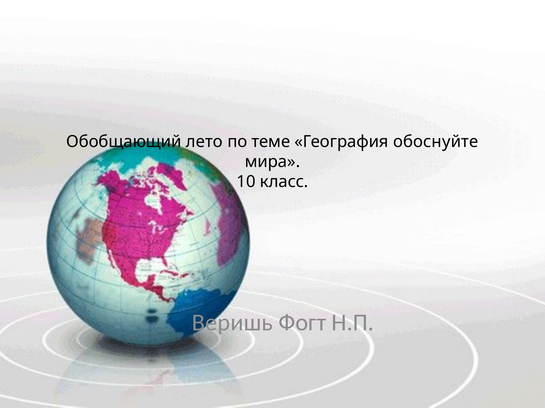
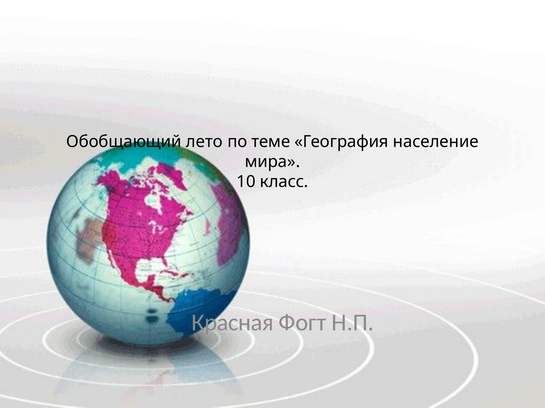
обоснуйте: обоснуйте -> население (436, 142)
Веришь: Веришь -> Красная (233, 323)
